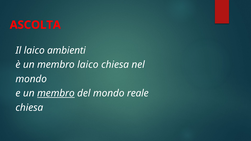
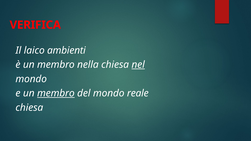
ASCOLTA: ASCOLTA -> VERIFICA (35, 25)
membro laico: laico -> nella (88, 65)
nel underline: none -> present (138, 65)
